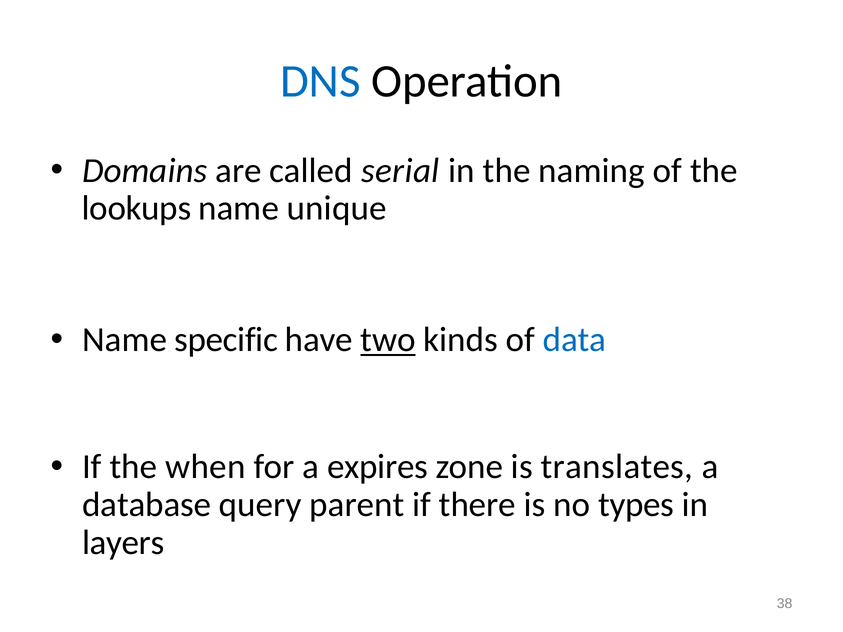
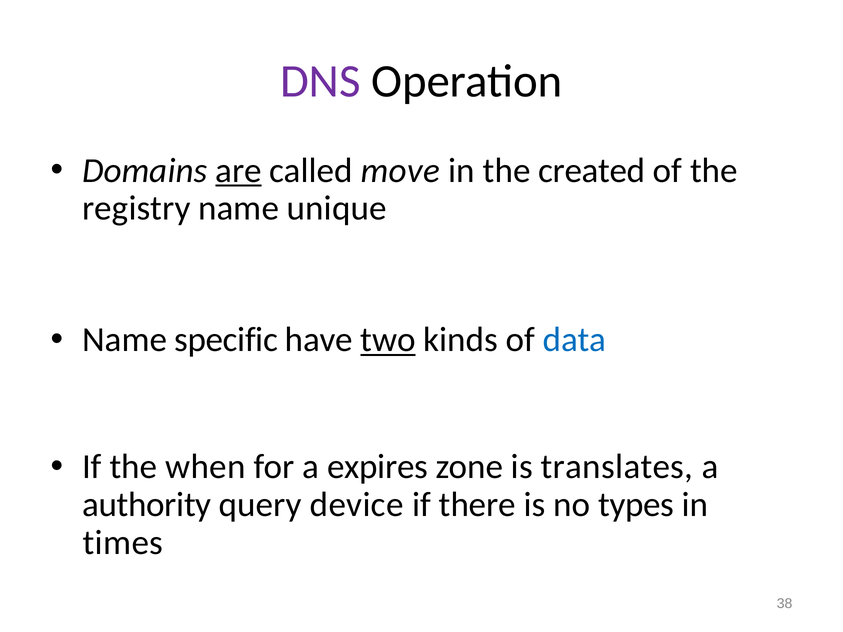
DNS colour: blue -> purple (320, 81)
are underline: none -> present (238, 170)
serial: serial -> move (400, 170)
naming: naming -> created (592, 170)
lookups: lookups -> registry (136, 208)
database: database -> authority (147, 505)
parent: parent -> device (357, 505)
layers: layers -> times (123, 543)
